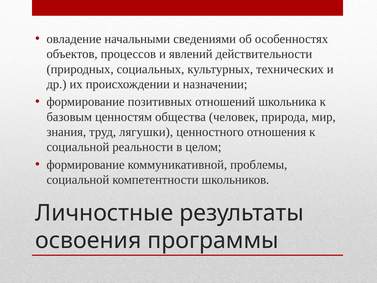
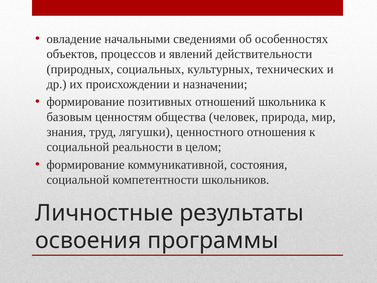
проблемы: проблемы -> состояния (259, 165)
